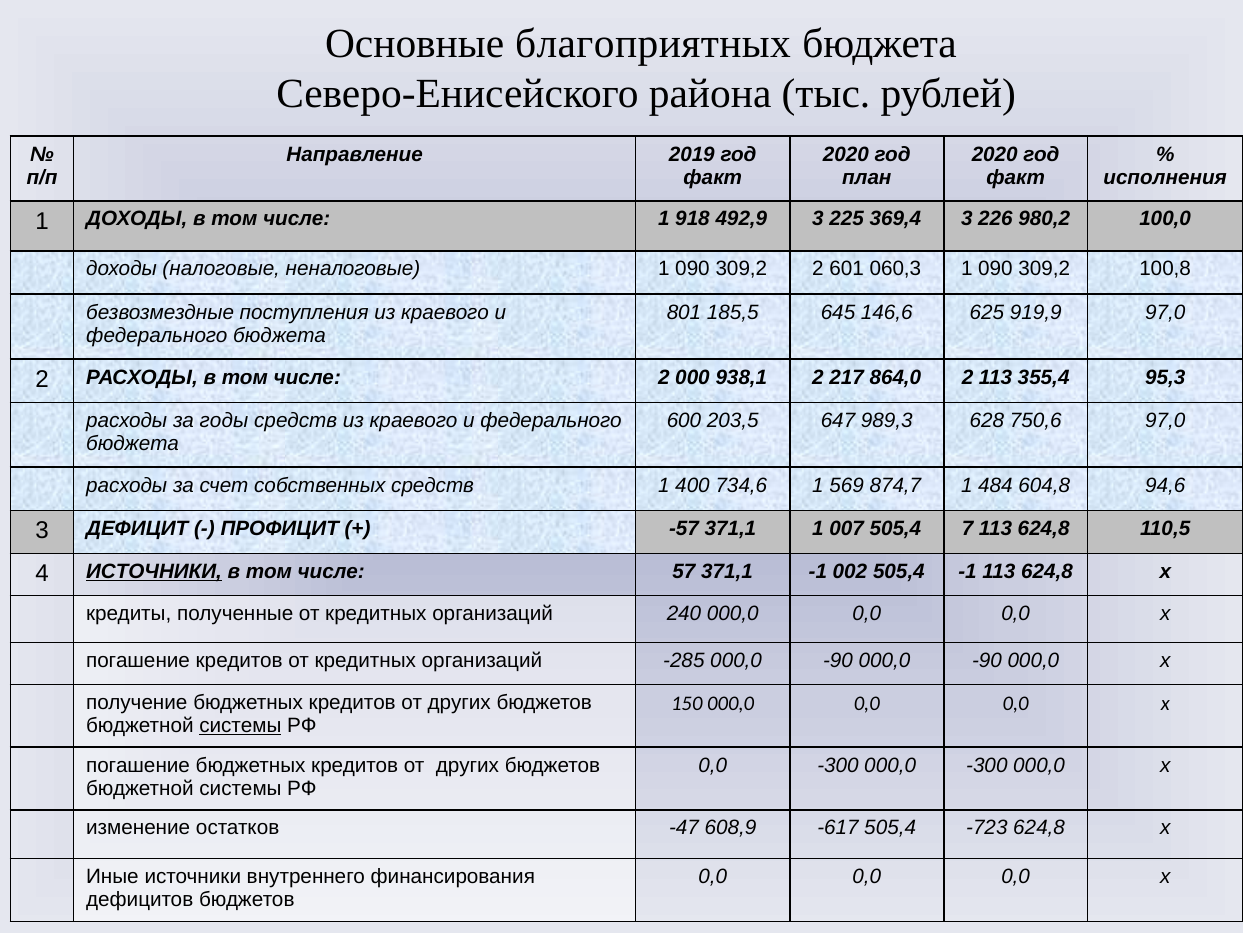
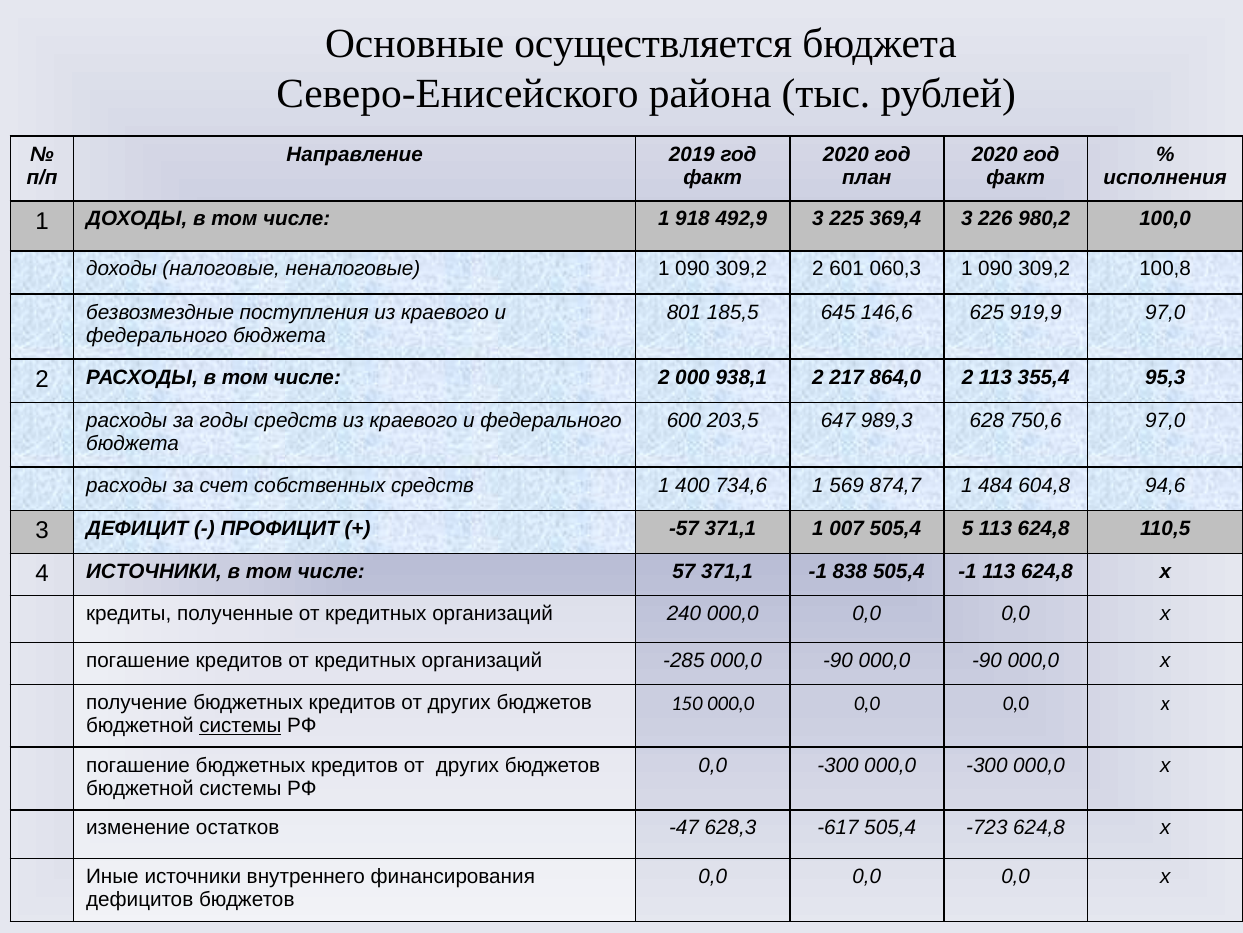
благоприятных: благоприятных -> осуществляется (653, 44)
7: 7 -> 5 (968, 528)
ИСТОЧНИКИ underline: present -> none (154, 571)
002: 002 -> 838 (850, 571)
608,9: 608,9 -> 628,3 (730, 827)
